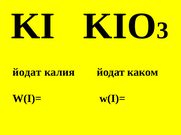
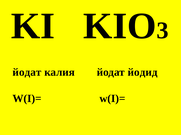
каком: каком -> йодид (143, 73)
